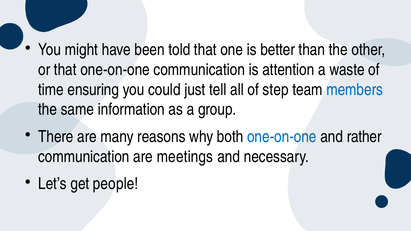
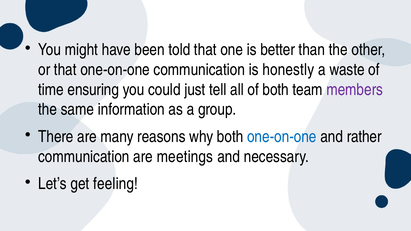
attention: attention -> honestly (288, 70)
of step: step -> both (276, 90)
members colour: blue -> purple (355, 90)
people: people -> feeling (116, 184)
